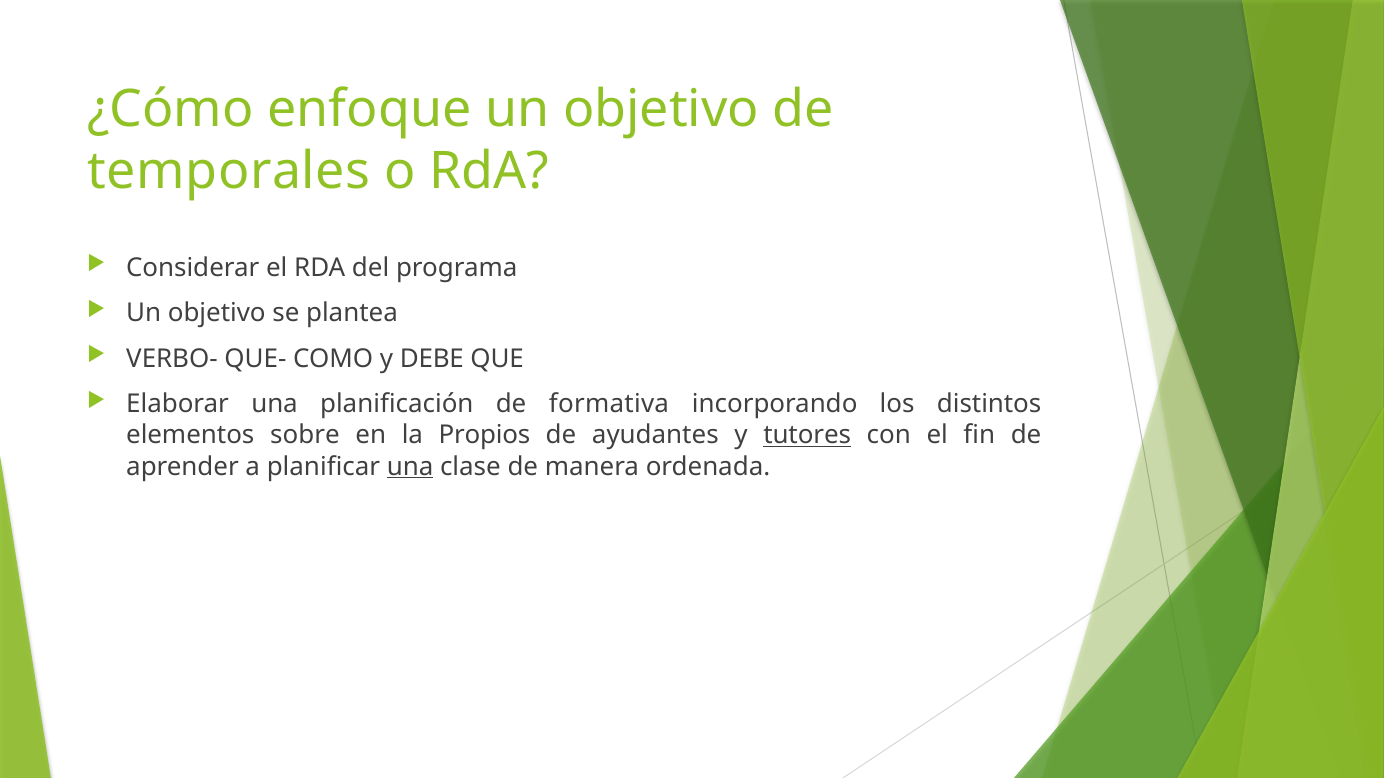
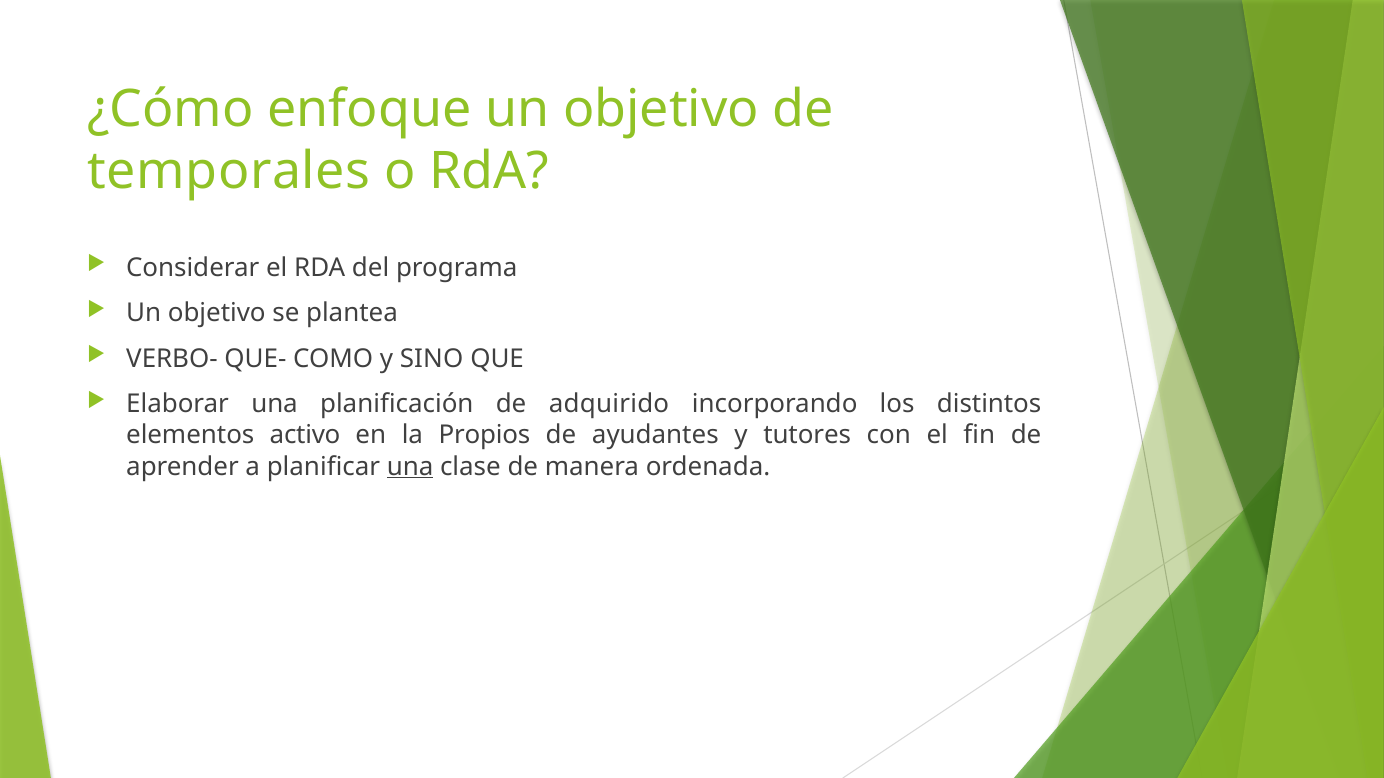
DEBE: DEBE -> SINO (432, 359)
formativa: formativa -> adquirido (609, 405)
sobre: sobre -> activo (305, 436)
tutores underline: present -> none (807, 436)
